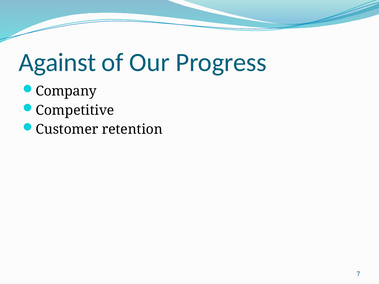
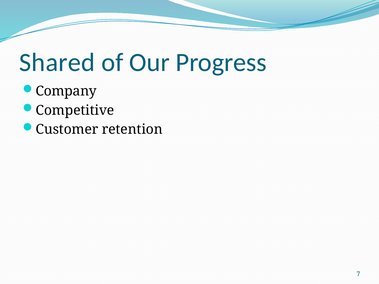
Against: Against -> Shared (57, 63)
